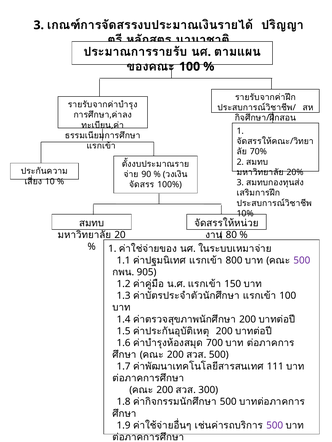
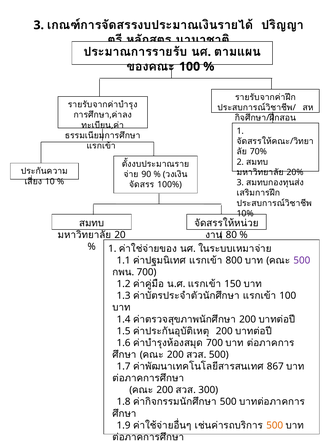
905: 905 -> 700 (147, 273)
111: 111 -> 867 (275, 367)
500 colour: purple -> orange (275, 426)
